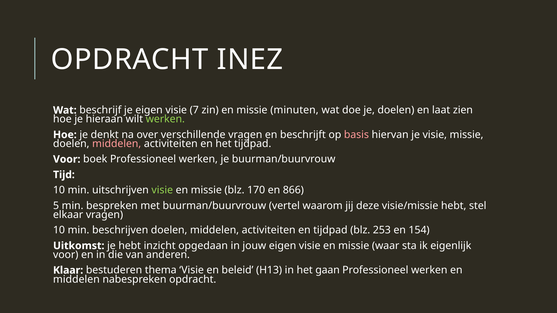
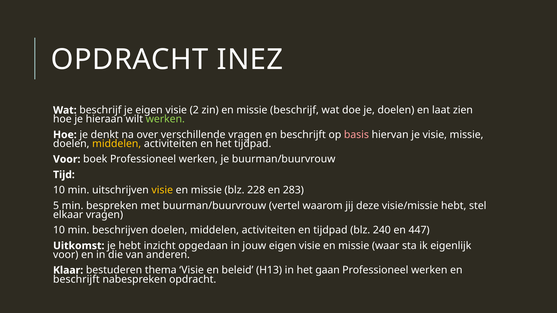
7: 7 -> 2 (194, 110)
missie minuten: minuten -> beschrijf (294, 110)
middelen colour: pink -> yellow (117, 144)
visie colour: light green -> yellow (162, 190)
170: 170 -> 228 (256, 190)
866: 866 -> 283 (293, 190)
253: 253 -> 240 (382, 230)
154: 154 -> 447 (419, 230)
middelen: middelen -> beschrijft (76, 280)
